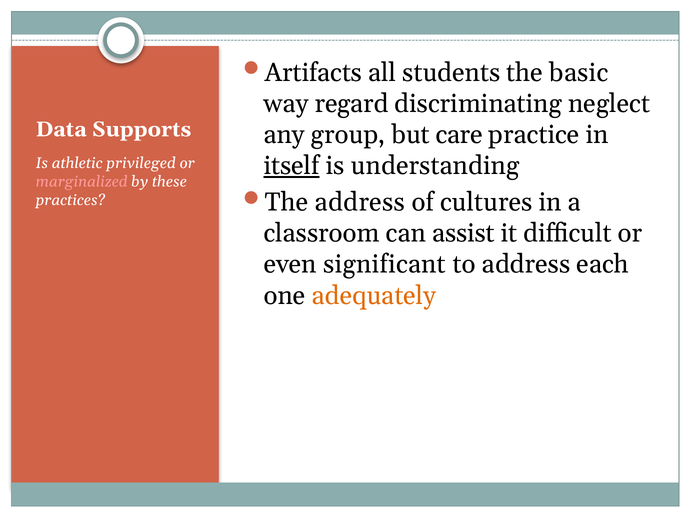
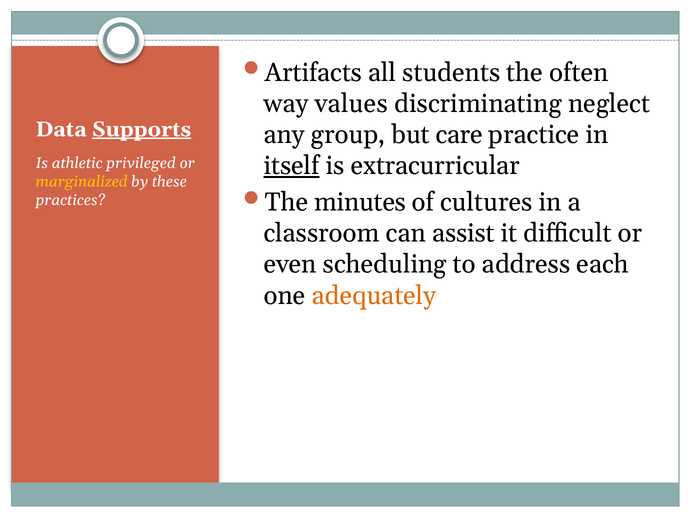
basic: basic -> often (579, 73)
regard: regard -> values (351, 104)
Supports underline: none -> present (142, 129)
understanding: understanding -> extracurricular (435, 166)
marginalized colour: pink -> yellow (82, 182)
The address: address -> minutes (360, 202)
significant: significant -> scheduling (385, 265)
